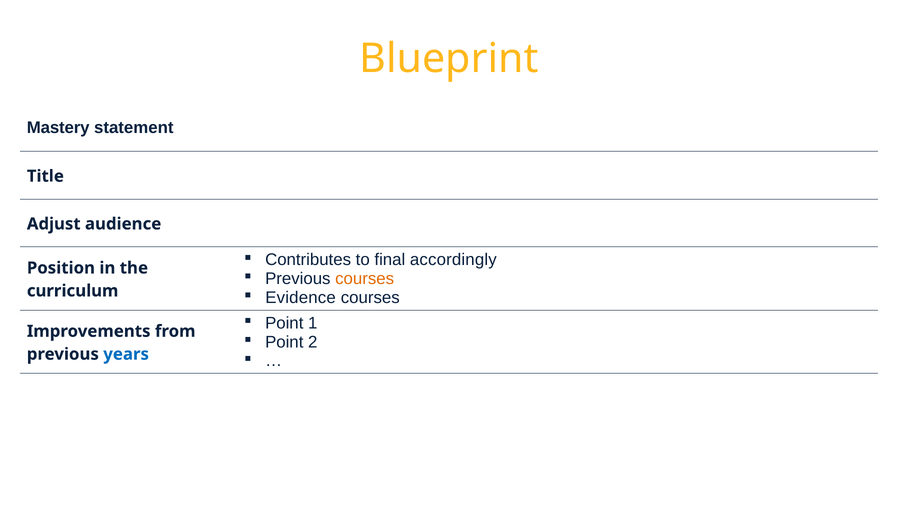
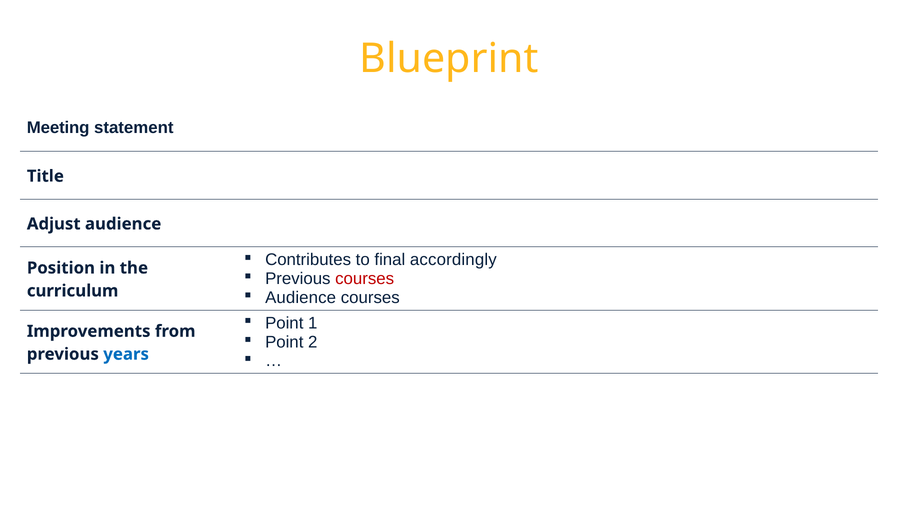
Mastery: Mastery -> Meeting (58, 128)
courses colour: orange -> red (365, 279)
Evidence: Evidence -> Audience (301, 298)
